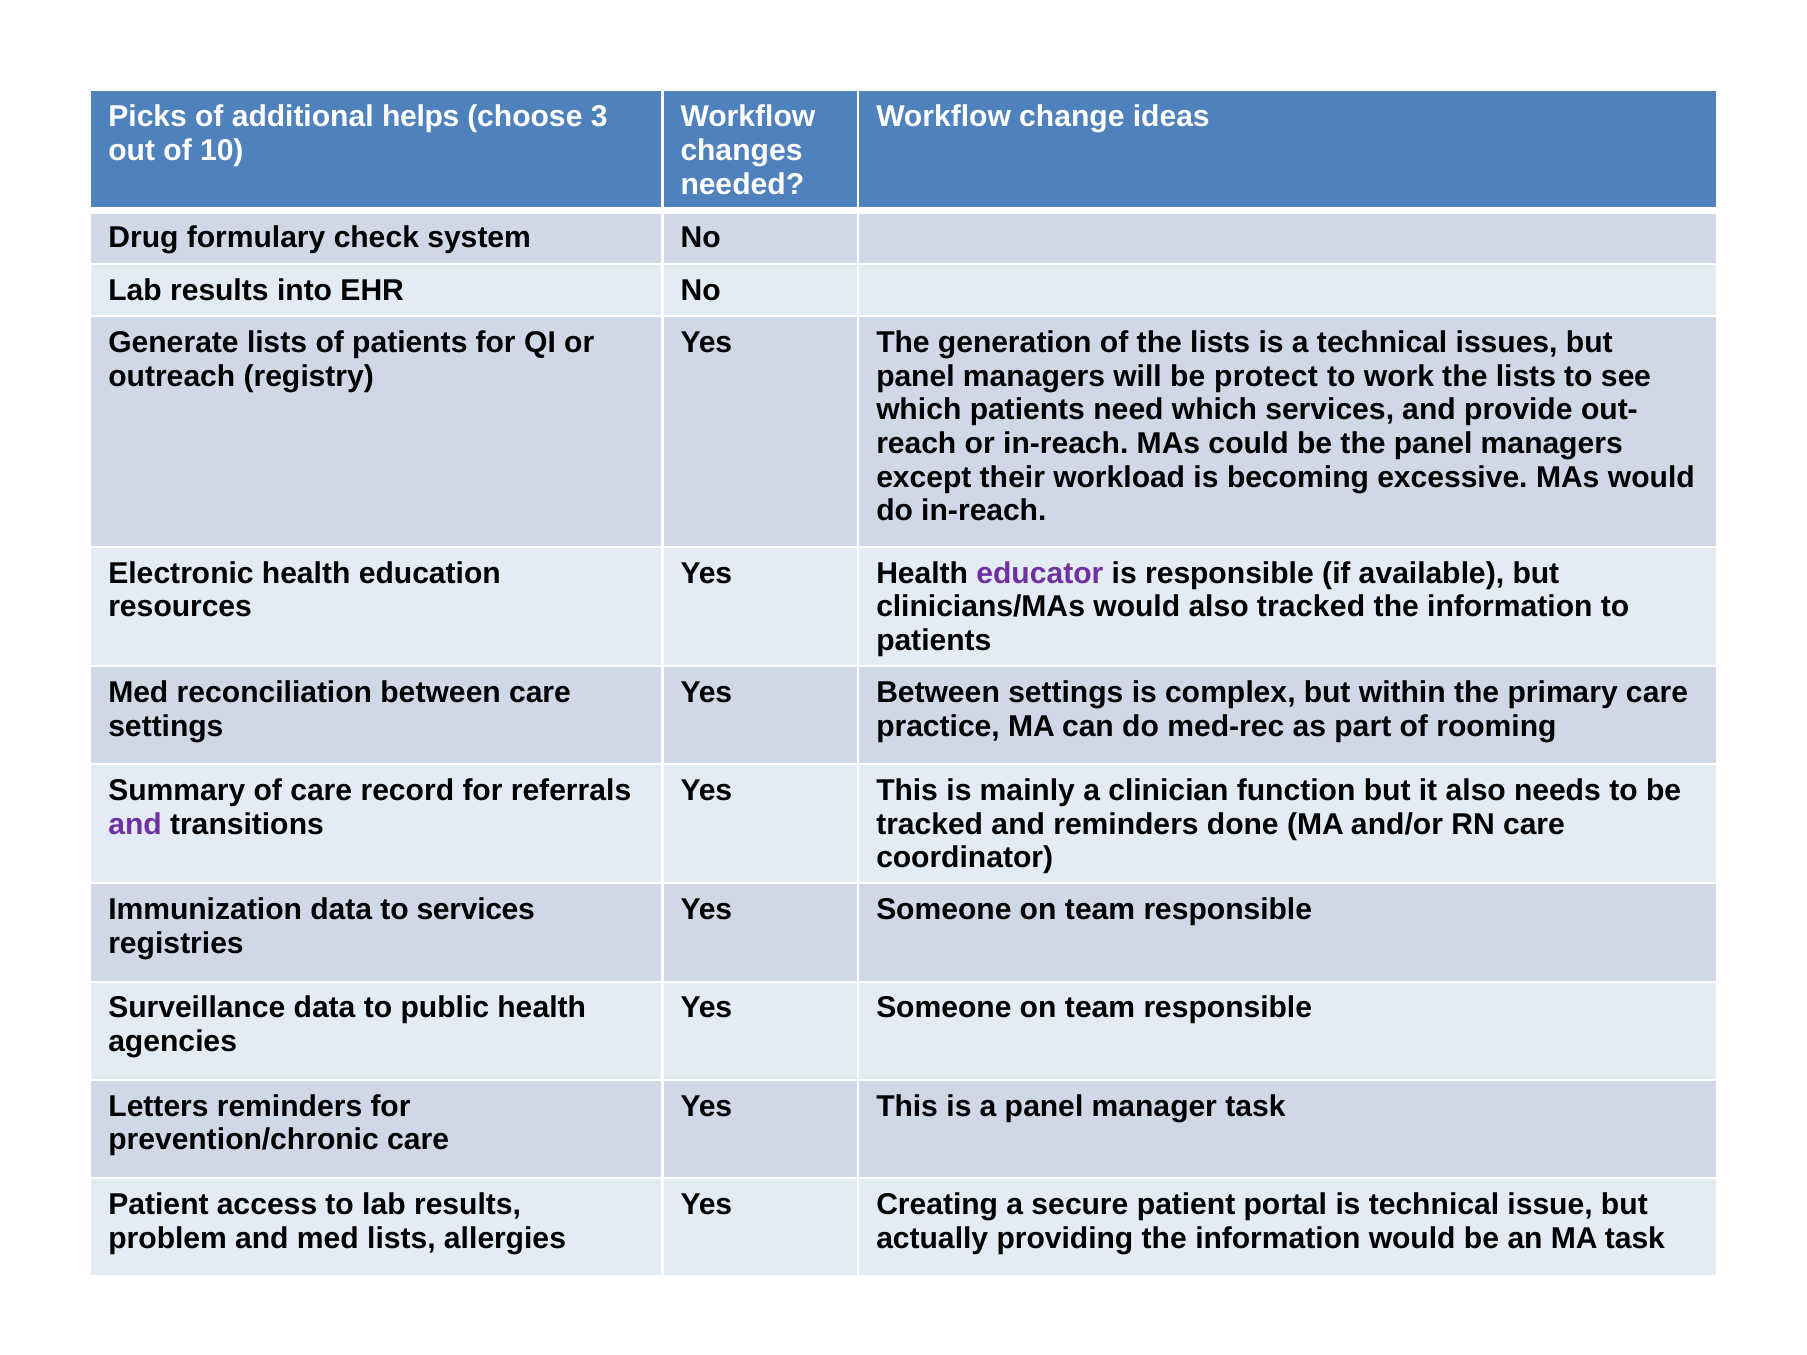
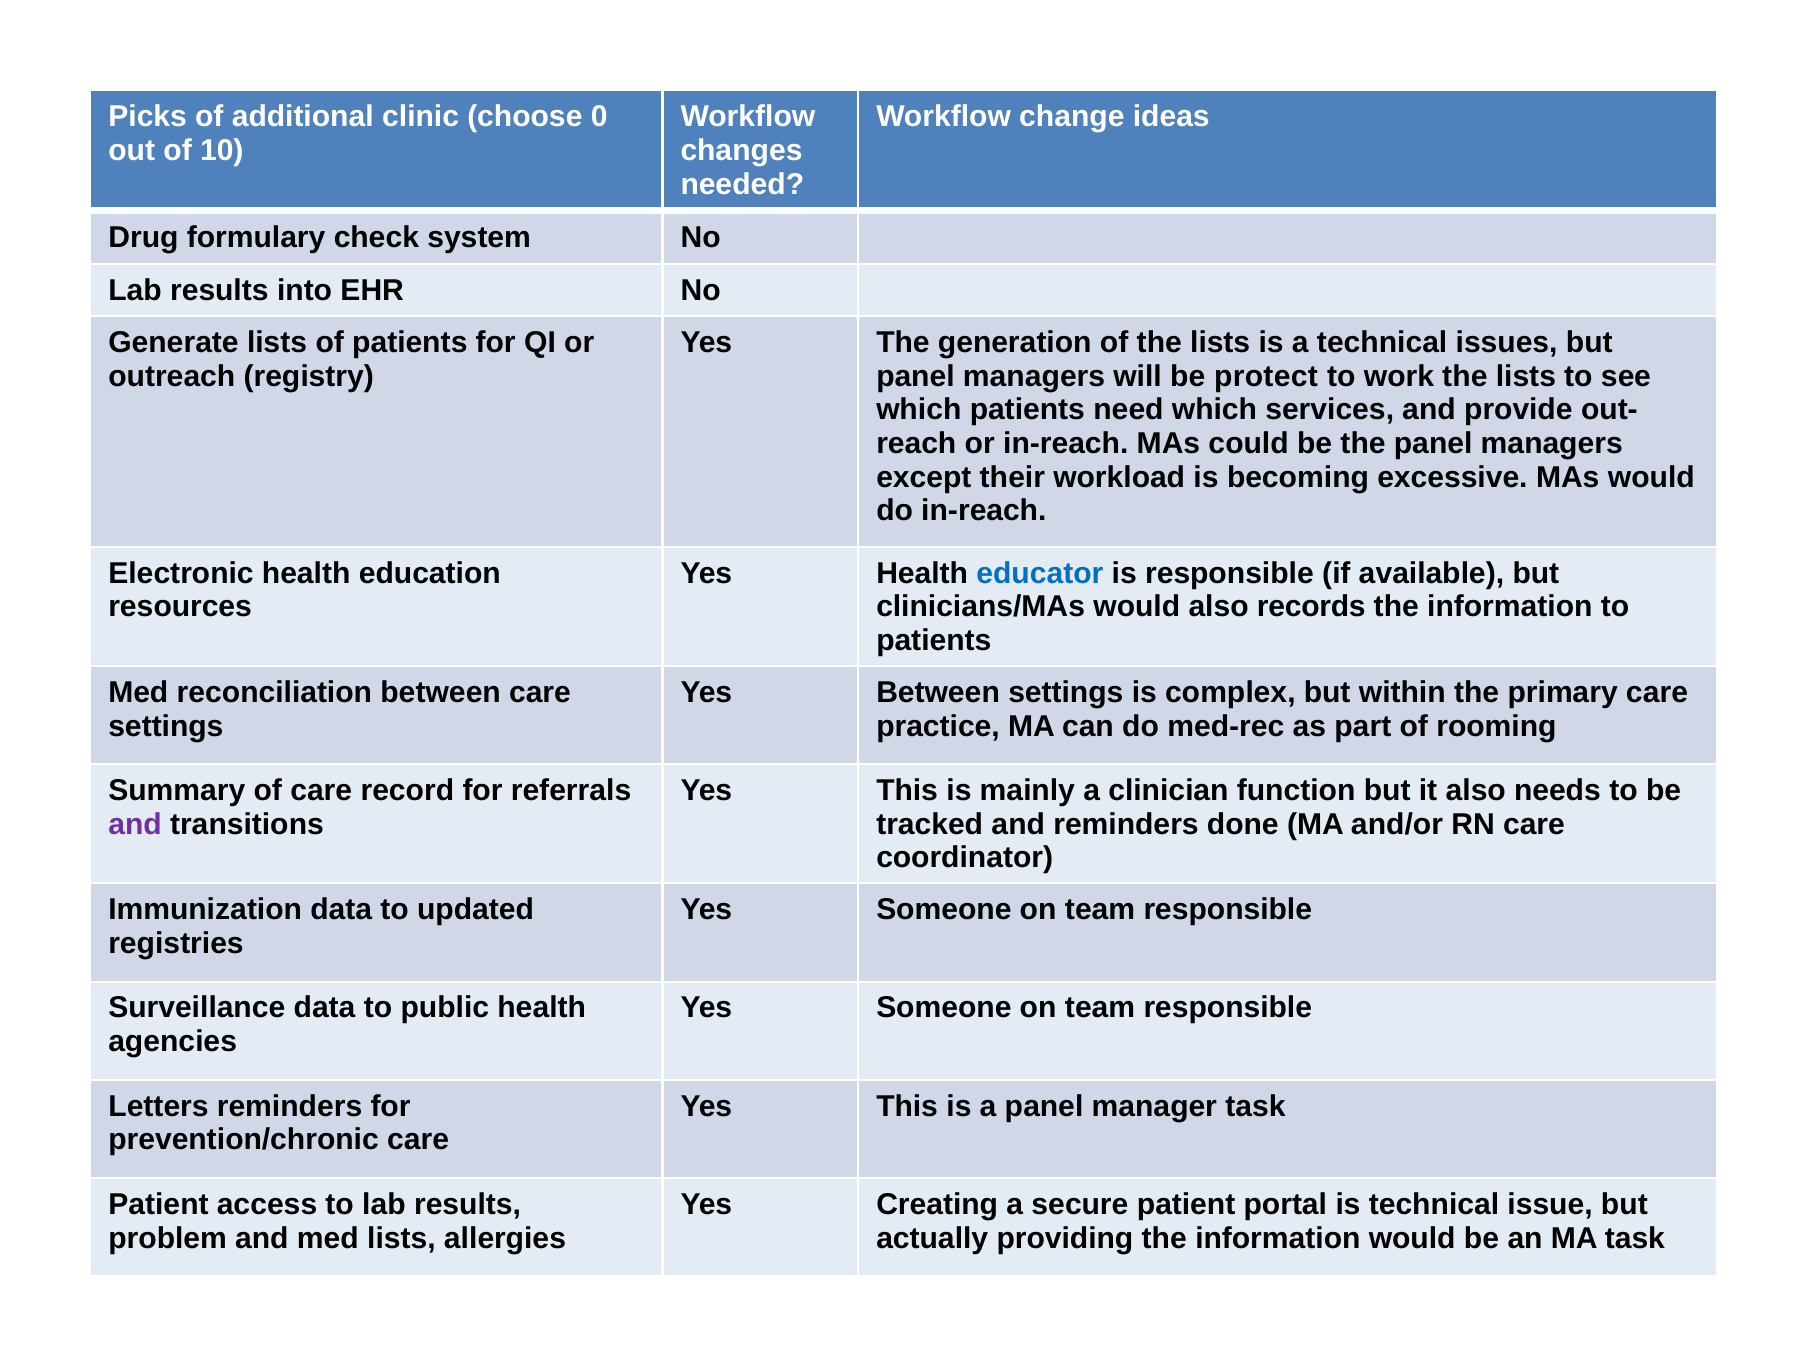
helps: helps -> clinic (421, 117)
3: 3 -> 0 (599, 117)
educator colour: purple -> blue (1040, 573)
also tracked: tracked -> records (1311, 607)
to services: services -> updated (476, 910)
